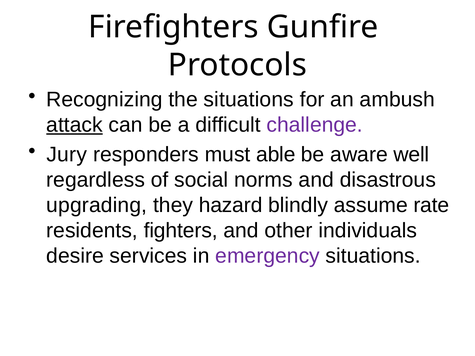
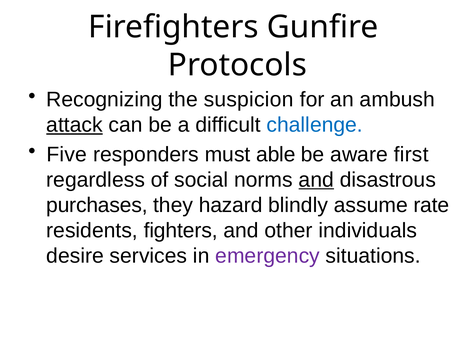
the situations: situations -> suspicion (249, 100)
challenge colour: purple -> blue (315, 125)
Jury: Jury -> Five (67, 155)
well: well -> first (411, 155)
and underline: none -> present (316, 180)
upgrading: upgrading -> purchases (97, 205)
